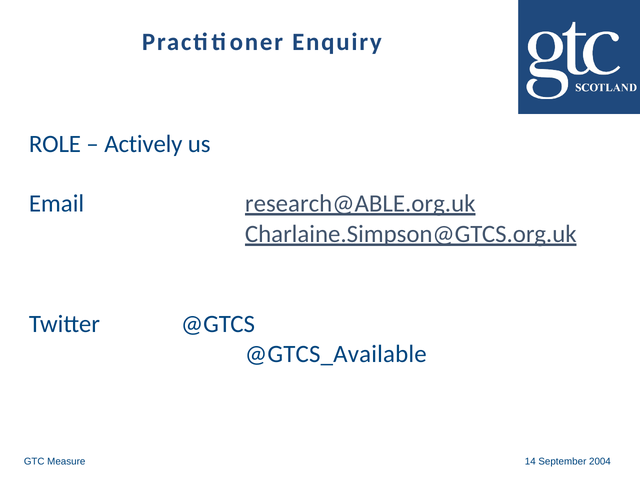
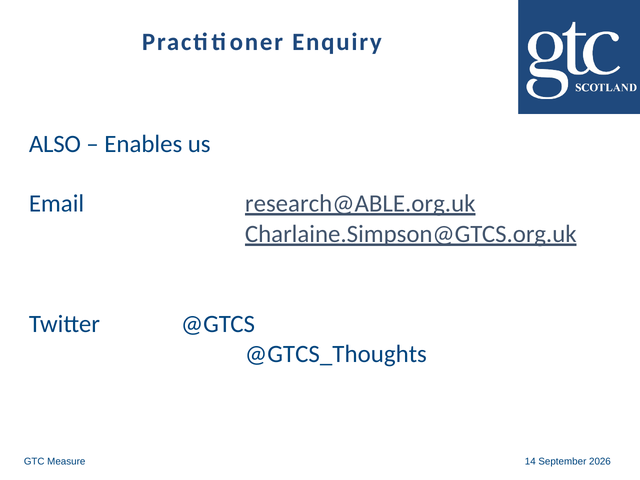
ROLE: ROLE -> ALSO (55, 144)
Actively: Actively -> Enables (143, 144)
@GTCS_Available: @GTCS_Available -> @GTCS_Thoughts (336, 354)
2004: 2004 -> 2026 (600, 461)
